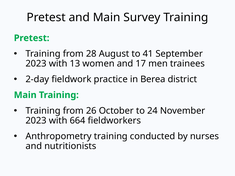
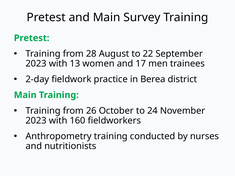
41: 41 -> 22 (148, 54)
664: 664 -> 160 (78, 121)
